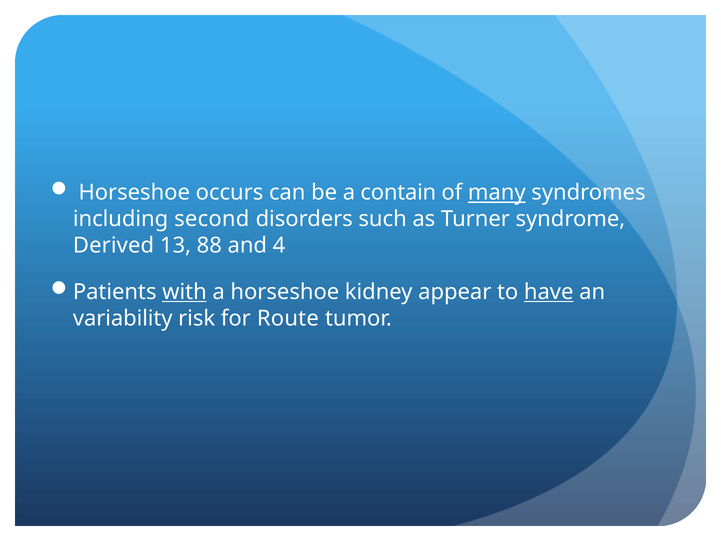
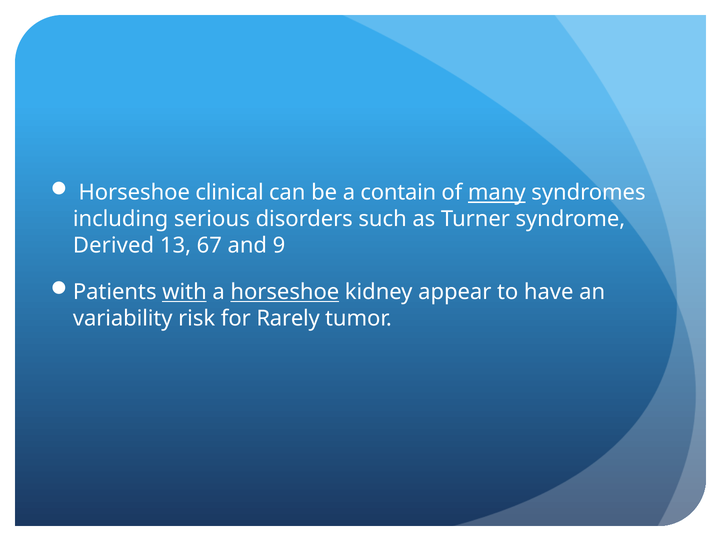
occurs: occurs -> clinical (230, 193)
second: second -> serious (212, 219)
88: 88 -> 67 (209, 245)
4: 4 -> 9 (279, 245)
horseshoe underline: none -> present (285, 292)
have underline: present -> none (549, 292)
Route: Route -> Rarely (288, 318)
